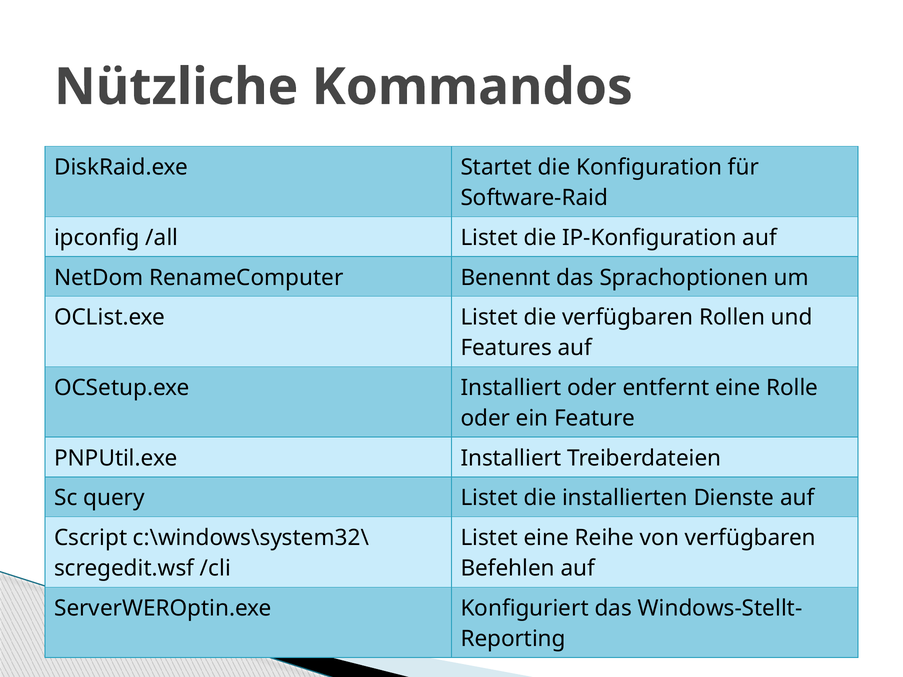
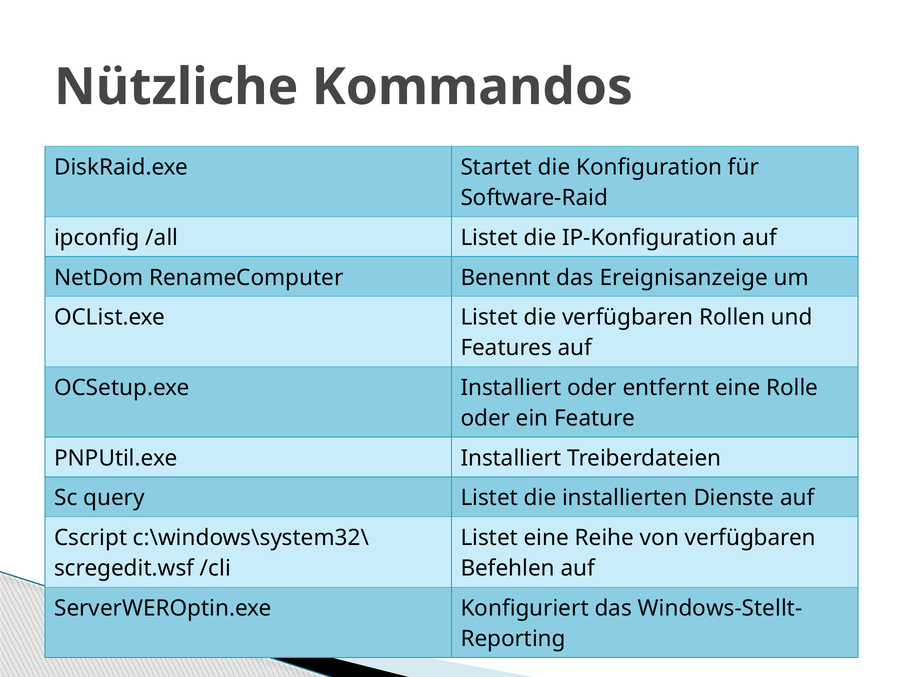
Sprachoptionen: Sprachoptionen -> Ereignisanzeige (684, 278)
